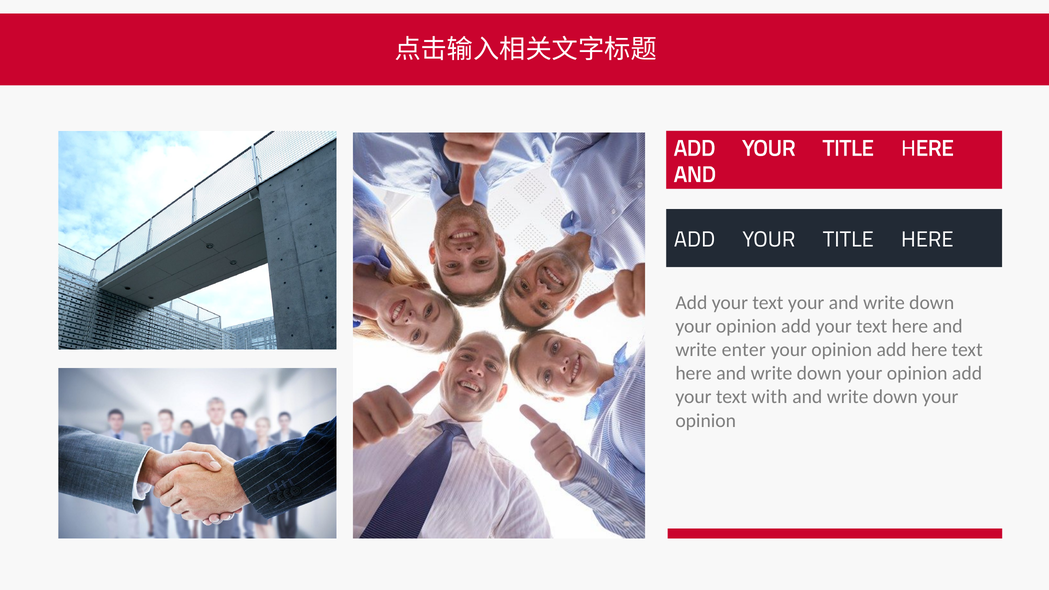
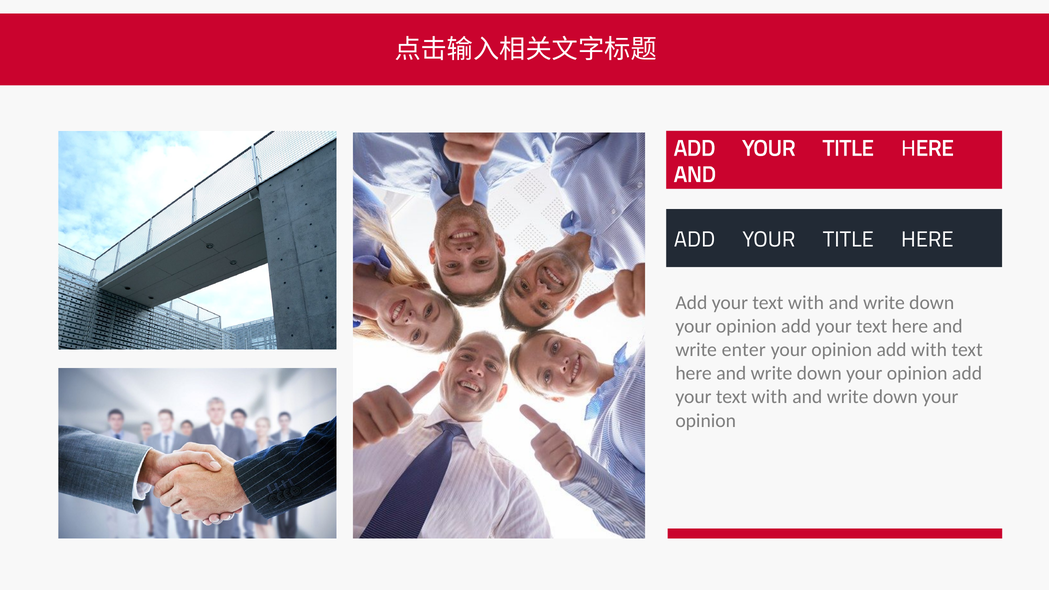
your: your -> with (806, 303)
add here: here -> with (929, 350)
